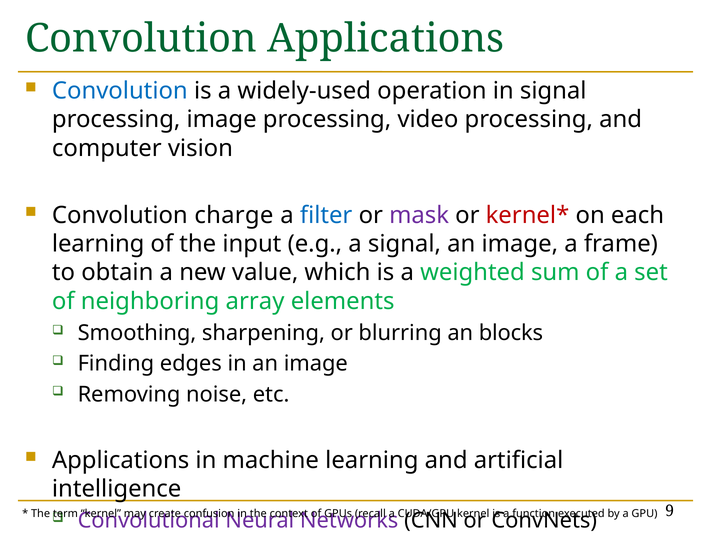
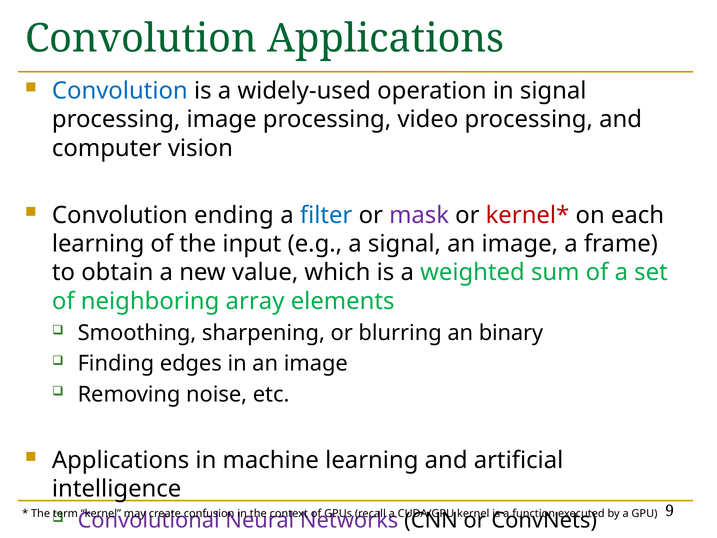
charge: charge -> ending (234, 215)
blocks: blocks -> binary (511, 333)
